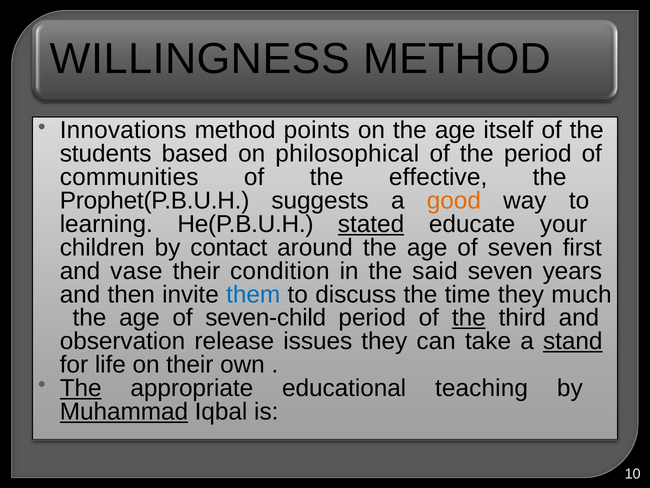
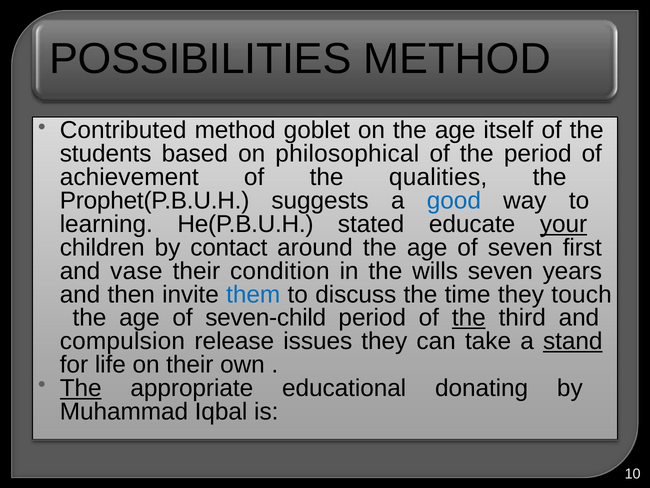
WILLINGNESS: WILLINGNESS -> POSSIBILITIES (200, 59)
Innovations: Innovations -> Contributed (123, 130)
points: points -> goblet (317, 130)
communities: communities -> achievement (129, 177)
effective: effective -> qualities (438, 177)
good colour: orange -> blue (454, 201)
stated underline: present -> none (371, 224)
your underline: none -> present (564, 224)
said: said -> wills (435, 271)
much: much -> touch (582, 294)
observation: observation -> compulsion (122, 341)
teaching: teaching -> donating (482, 388)
Muhammad underline: present -> none (124, 411)
